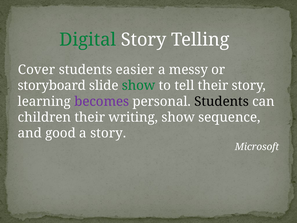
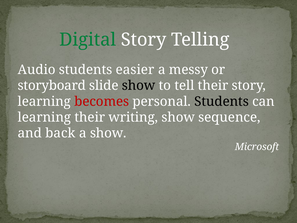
Cover: Cover -> Audio (37, 70)
show colour: green -> black (139, 86)
becomes colour: purple -> red (102, 101)
children: children -> learning (44, 117)
good: good -> back (60, 133)
a story: story -> show (108, 133)
